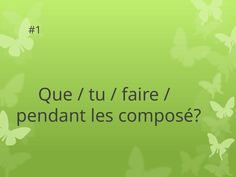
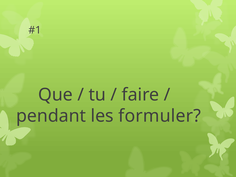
composé: composé -> formuler (160, 116)
